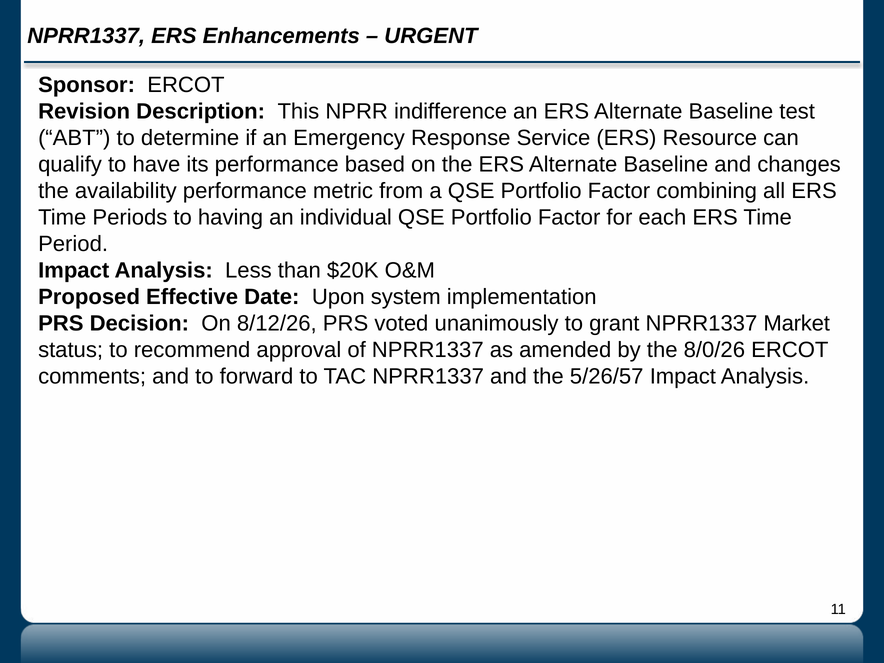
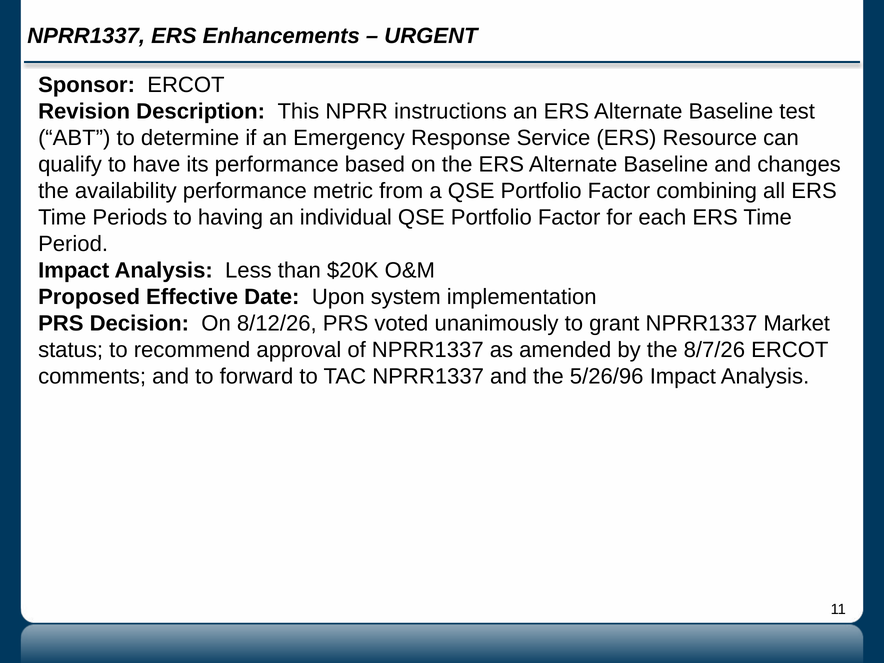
indifference: indifference -> instructions (450, 111)
8/0/26: 8/0/26 -> 8/7/26 (714, 350)
5/26/57: 5/26/57 -> 5/26/96 (607, 376)
